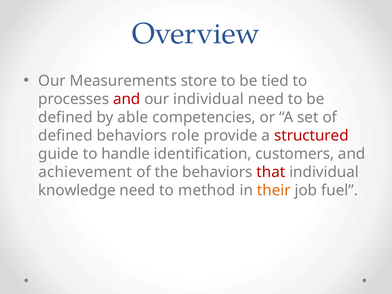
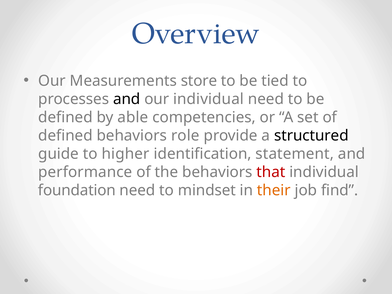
and colour: red -> black (127, 99)
structured colour: red -> black (311, 136)
handle: handle -> higher (126, 154)
customers: customers -> statement (295, 154)
achievement: achievement -> performance (85, 172)
knowledge: knowledge -> foundation (77, 190)
method: method -> mindset (207, 190)
fuel: fuel -> find (340, 190)
